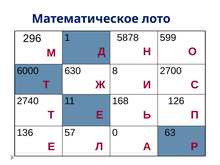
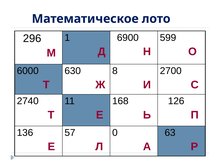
5878: 5878 -> 6900 (128, 38)
